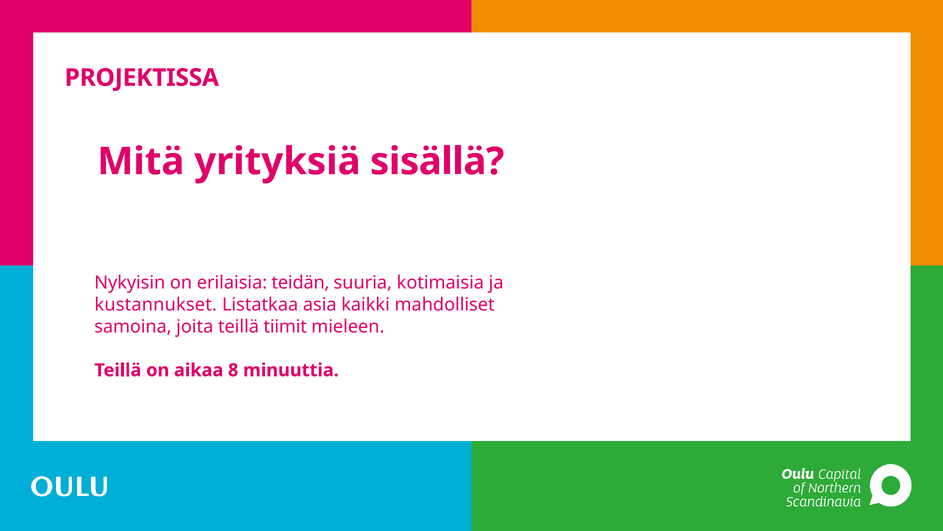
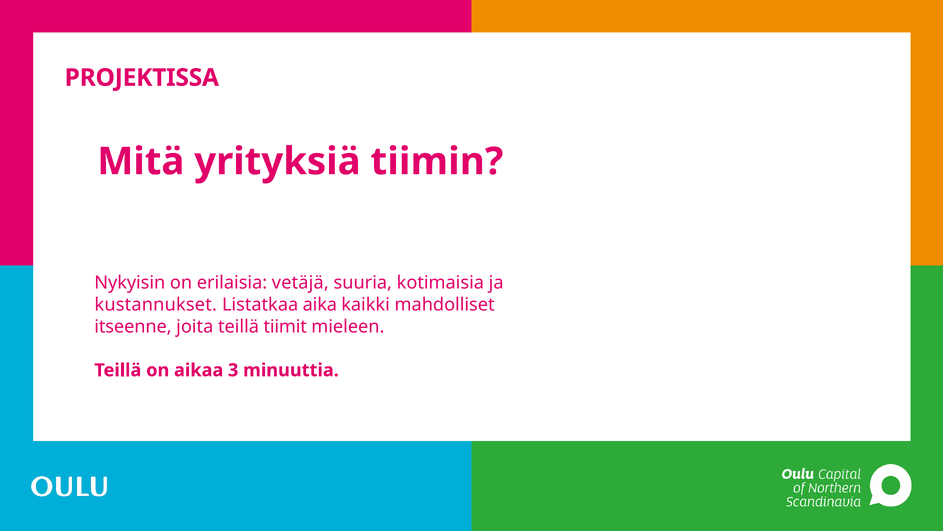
sisällä: sisällä -> tiimin (437, 161)
teidän: teidän -> vetäjä (300, 283)
asia: asia -> aika (320, 304)
samoina: samoina -> itseenne (133, 326)
8: 8 -> 3 (233, 370)
